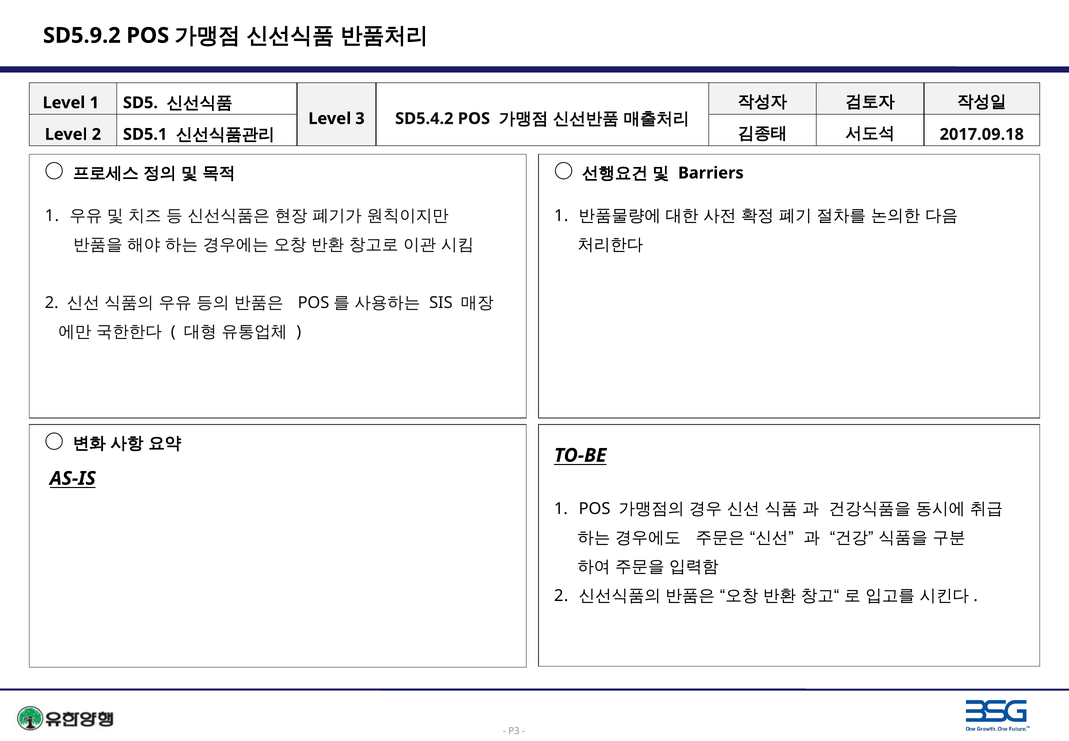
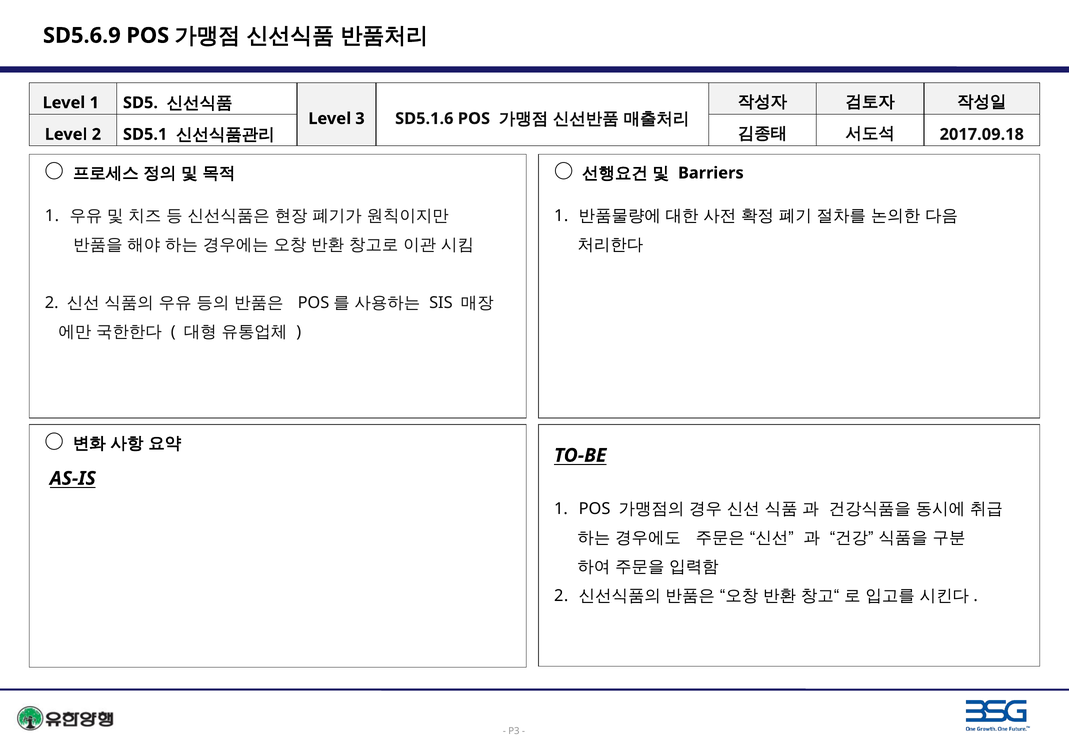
SD5.9.2: SD5.9.2 -> SD5.6.9 (82, 36)
SD5.4.2: SD5.4.2 -> SD5.1.6 (424, 118)
